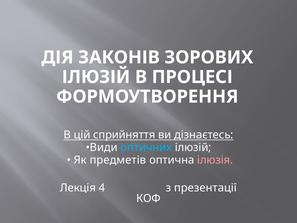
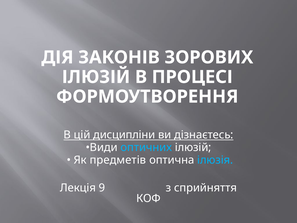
сприйняття: сприйняття -> дисципліни (124, 135)
ілюзія colour: pink -> light blue (215, 160)
4: 4 -> 9 (102, 188)
презентації: презентації -> сприйняття (205, 188)
